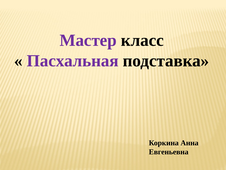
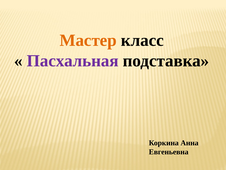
Мастер colour: purple -> orange (88, 40)
